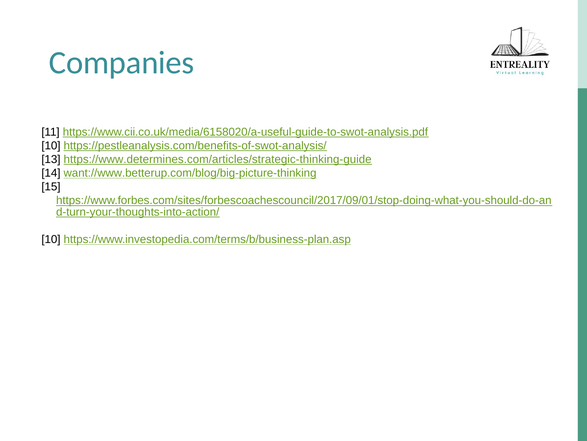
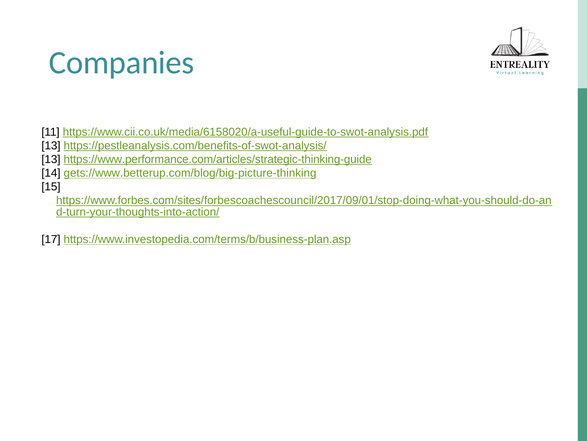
10: 10 -> 13 (51, 145)
https://www.determines.com/articles/strategic-thinking-guide: https://www.determines.com/articles/strategic-thinking-guide -> https://www.performance.com/articles/strategic-thinking-guide (218, 159)
want://www.betterup.com/blog/big-picture-thinking: want://www.betterup.com/blog/big-picture-thinking -> gets://www.betterup.com/blog/big-picture-thinking (190, 173)
10: 10 -> 17 (51, 239)
